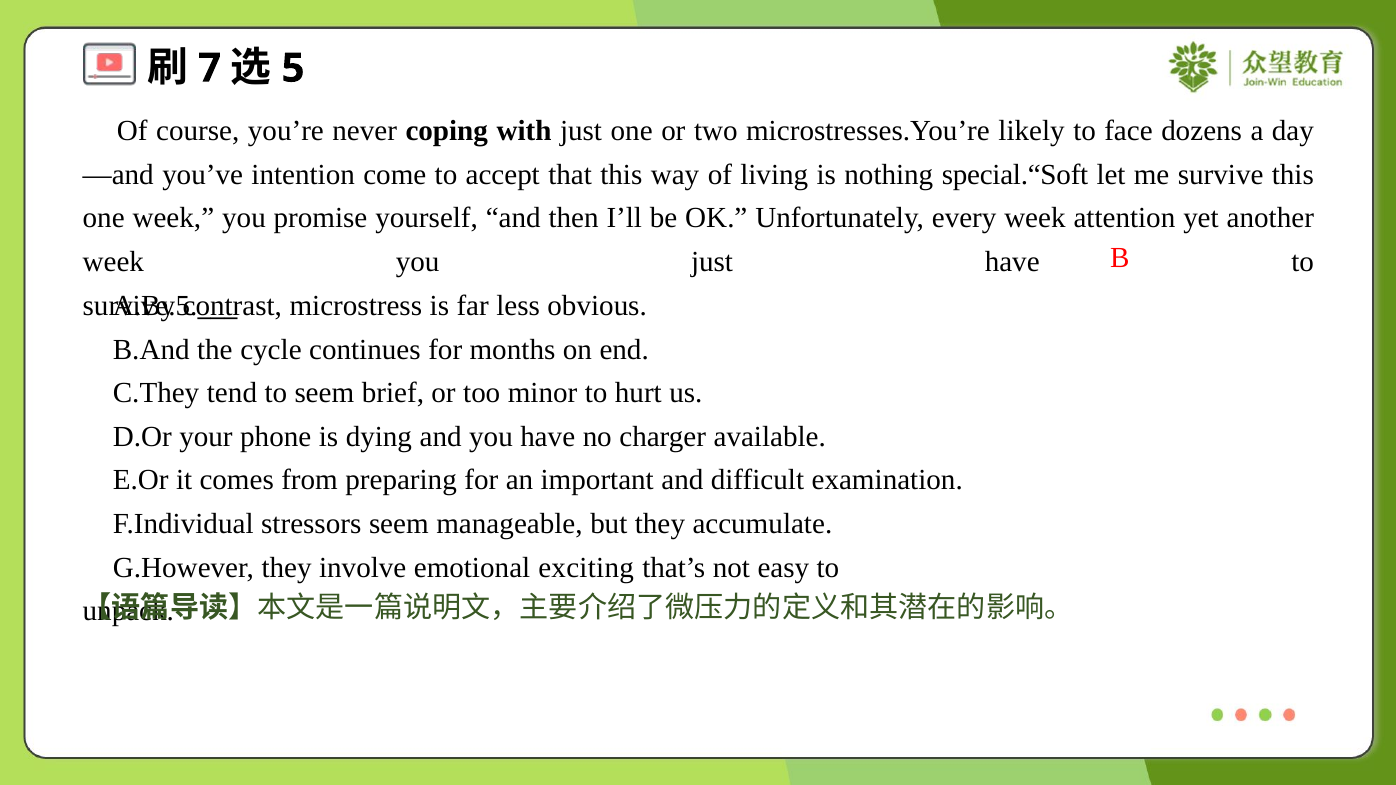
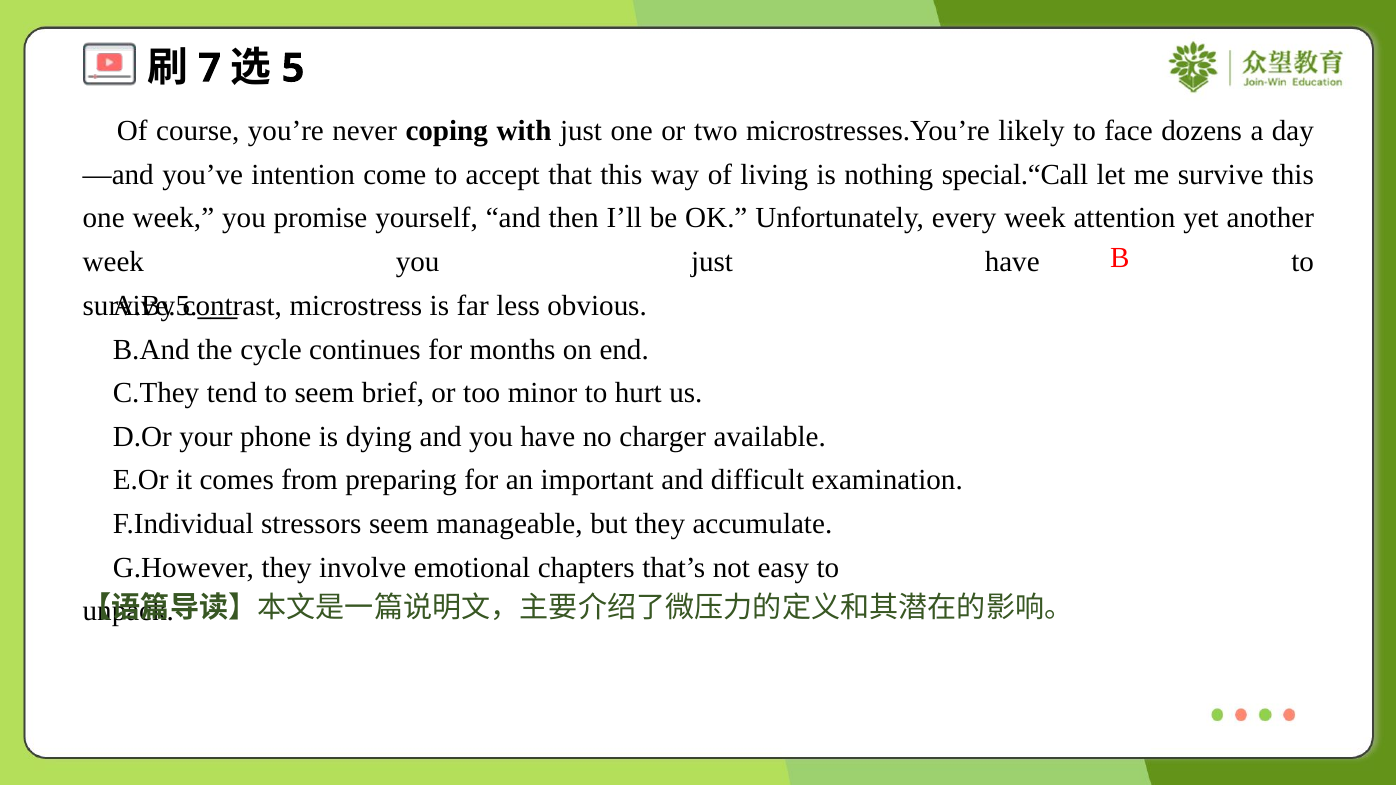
special.“Soft: special.“Soft -> special.“Call (1015, 175)
exciting: exciting -> chapters (586, 568)
